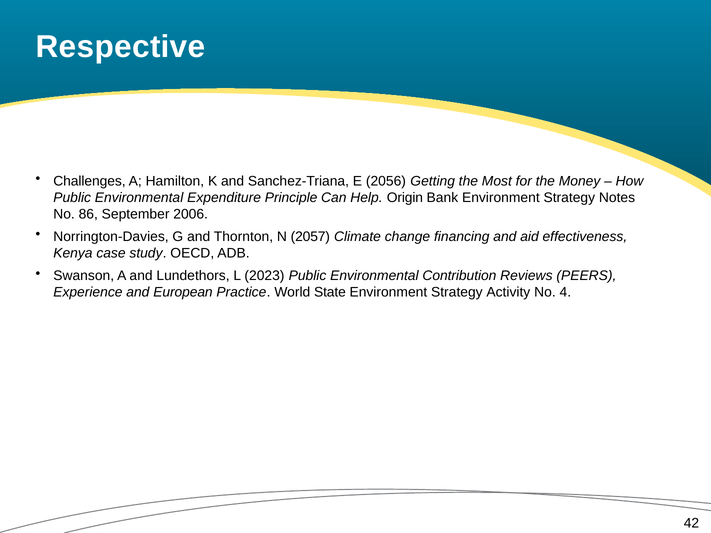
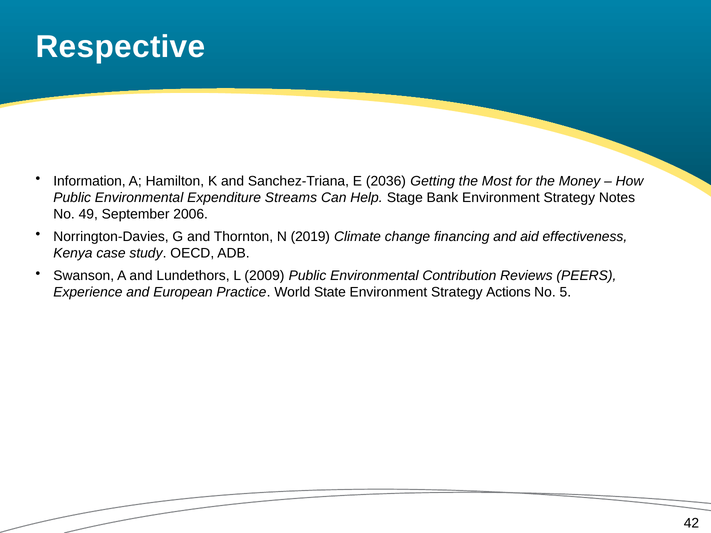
Challenges: Challenges -> Information (89, 181)
2056: 2056 -> 2036 (386, 181)
Principle: Principle -> Streams (291, 198)
Origin: Origin -> Stage (405, 198)
86: 86 -> 49 (88, 214)
2057: 2057 -> 2019 (310, 237)
2023: 2023 -> 2009 (264, 276)
Activity: Activity -> Actions (508, 293)
4: 4 -> 5 (565, 293)
